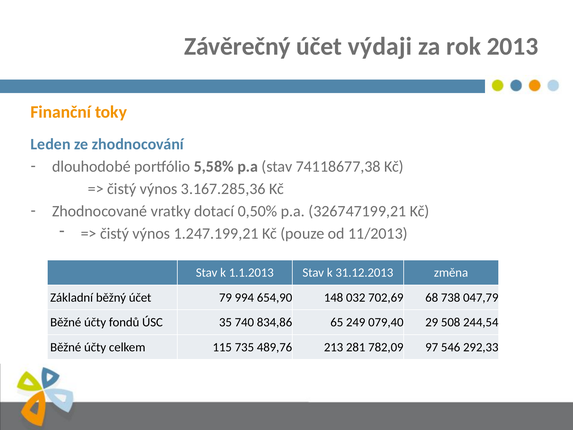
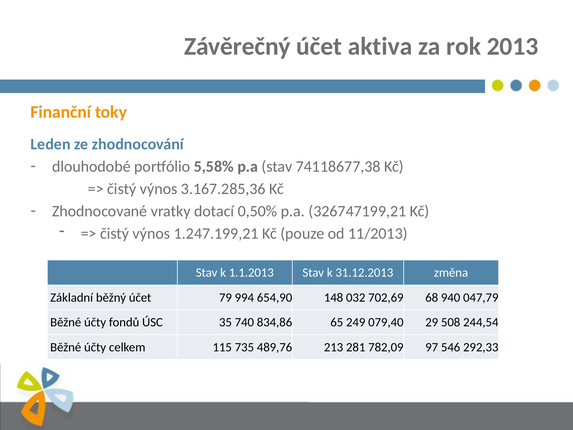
výdaji: výdaji -> aktiva (380, 46)
738: 738 -> 940 (451, 297)
